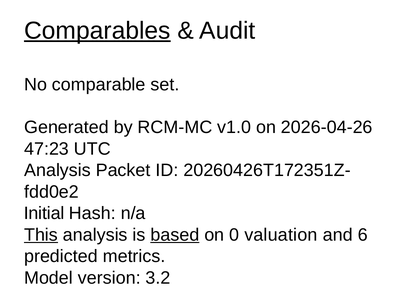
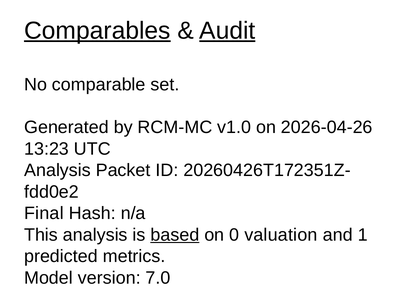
Audit underline: none -> present (227, 31)
47:23: 47:23 -> 13:23 (47, 149)
Initial: Initial -> Final (44, 214)
This underline: present -> none (41, 235)
6: 6 -> 1 (363, 235)
3.2: 3.2 -> 7.0 (158, 278)
